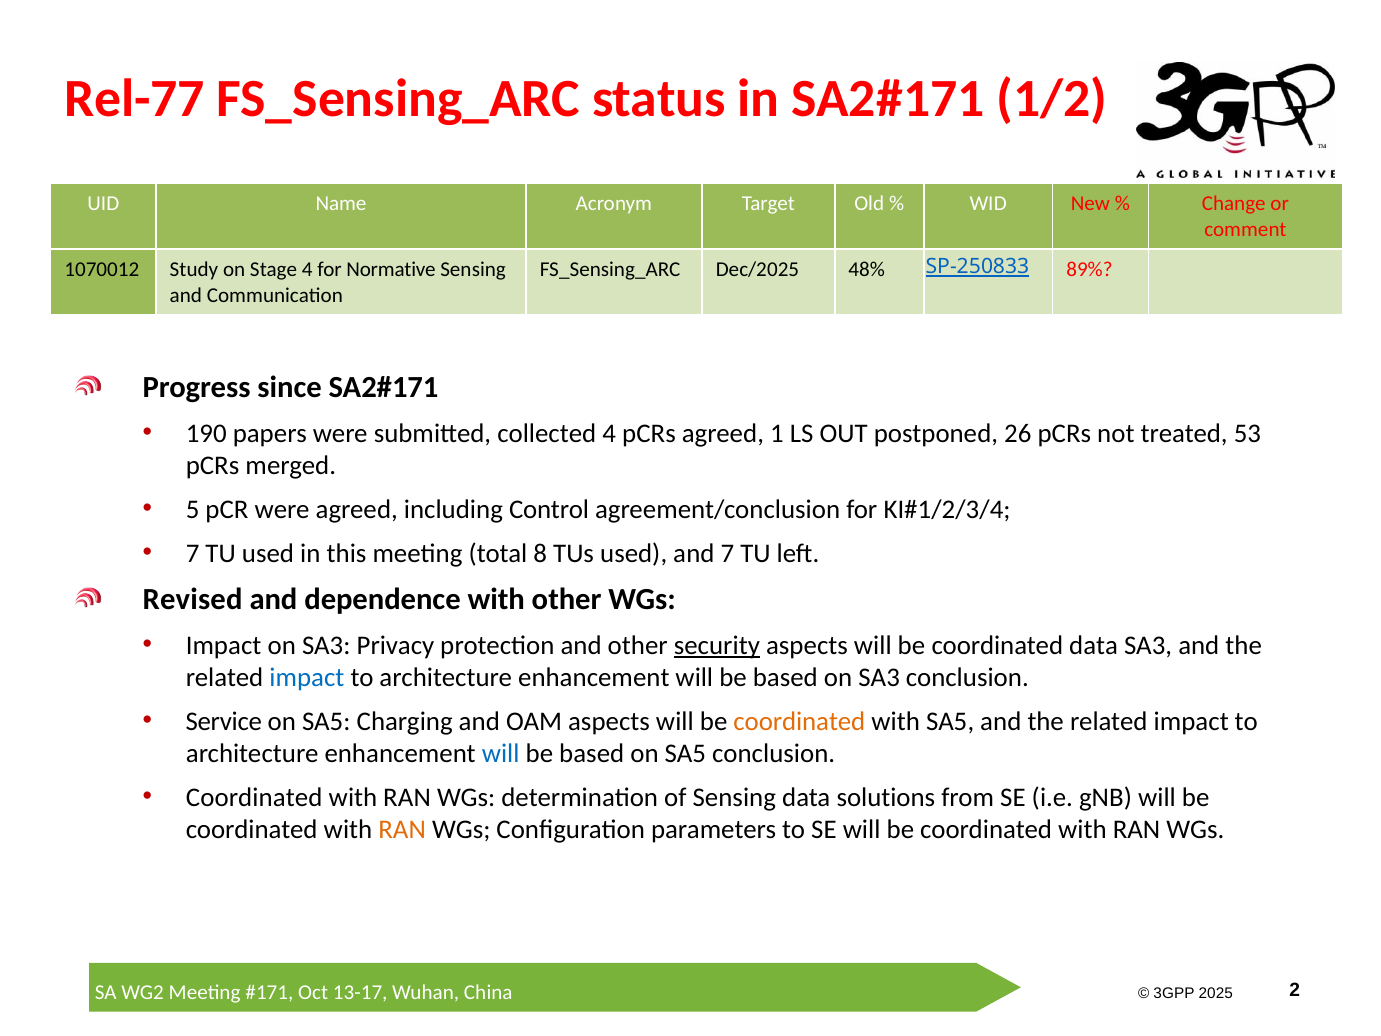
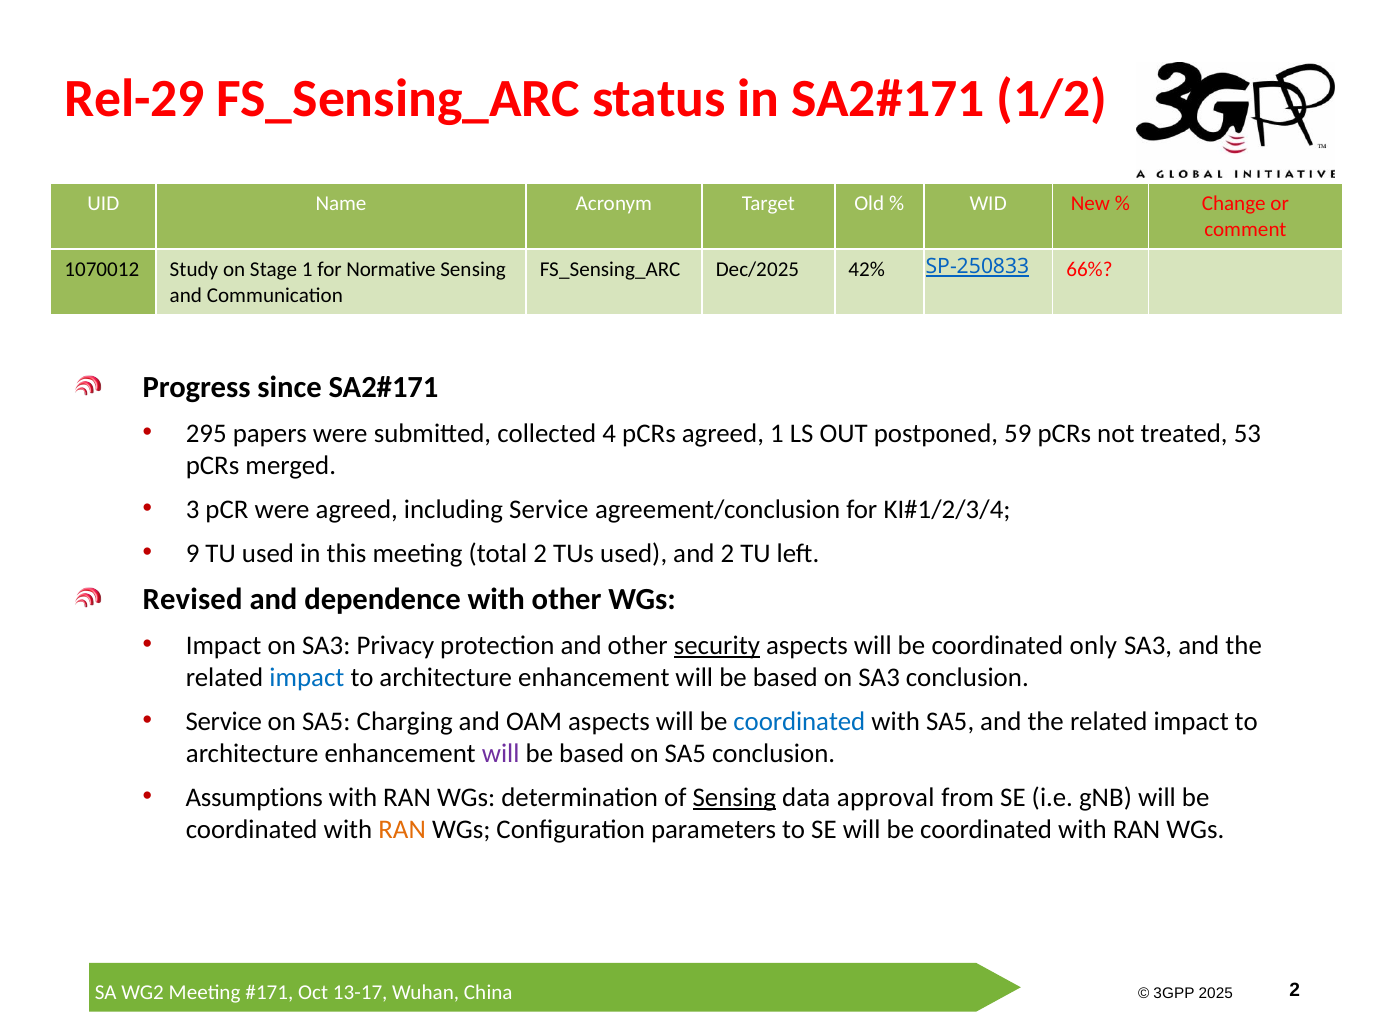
Rel-77: Rel-77 -> Rel-29 (135, 99)
Stage 4: 4 -> 1 (307, 269)
48%: 48% -> 42% (867, 269)
89%: 89% -> 66% (1089, 269)
190: 190 -> 295 (206, 433)
26: 26 -> 59 (1018, 433)
5: 5 -> 3 (193, 509)
including Control: Control -> Service (549, 509)
7: 7 -> 9 (193, 553)
total 8: 8 -> 2 (540, 553)
and 7: 7 -> 2 (727, 553)
coordinated data: data -> only (1093, 645)
coordinated colour: orange -> blue (799, 721)
will colour: blue -> purple (501, 753)
Coordinated: Coordinated -> Assumptions (254, 797)
Sensing underline: none -> present (734, 797)
solutions: solutions -> approval (886, 797)
